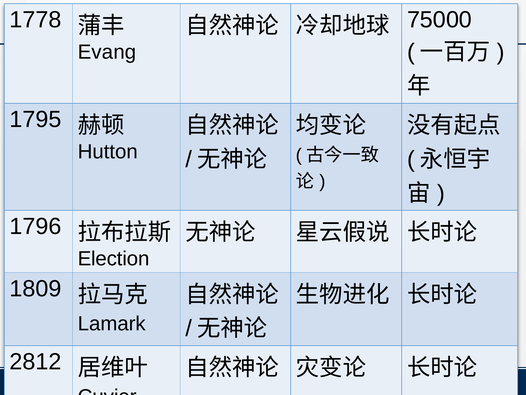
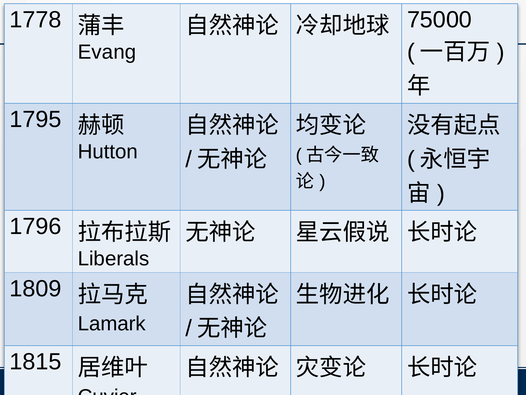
Election: Election -> Liberals (114, 258)
2812: 2812 -> 1815 (35, 361)
